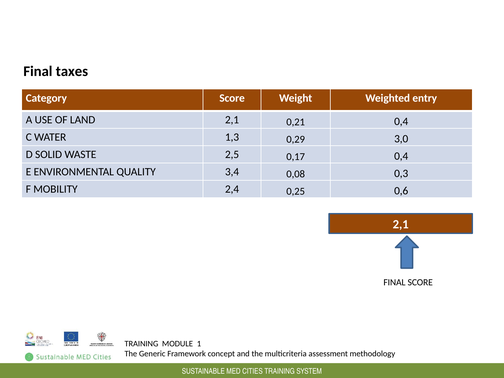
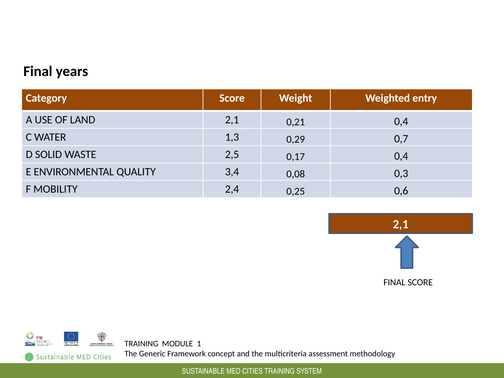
taxes: taxes -> years (72, 71)
3,0: 3,0 -> 0,7 (401, 139)
